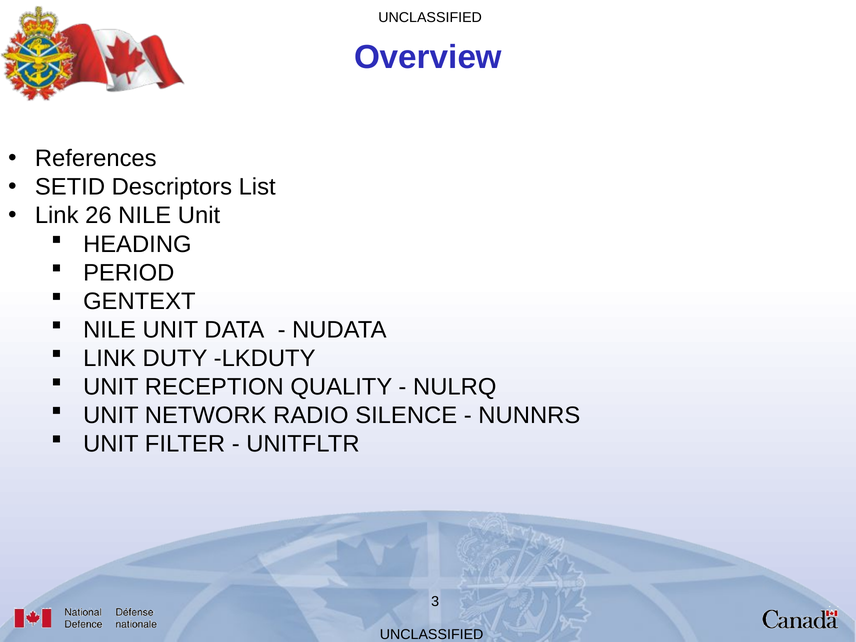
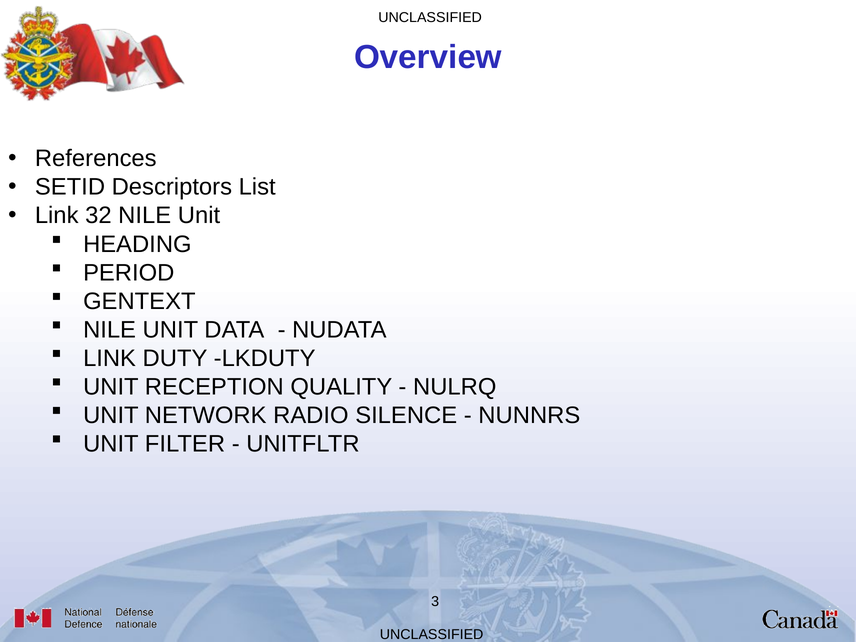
26: 26 -> 32 (98, 216)
